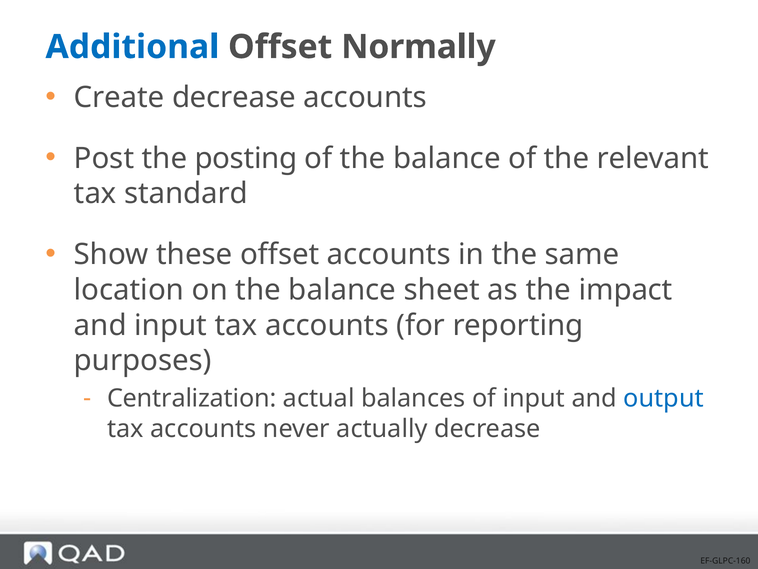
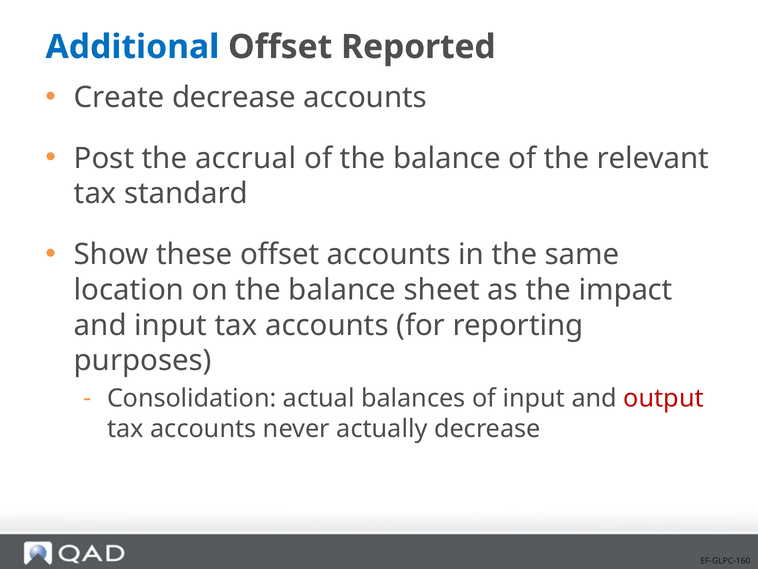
Normally: Normally -> Reported (418, 47)
posting: posting -> accrual (246, 158)
Centralization: Centralization -> Consolidation (192, 398)
output colour: blue -> red (664, 398)
